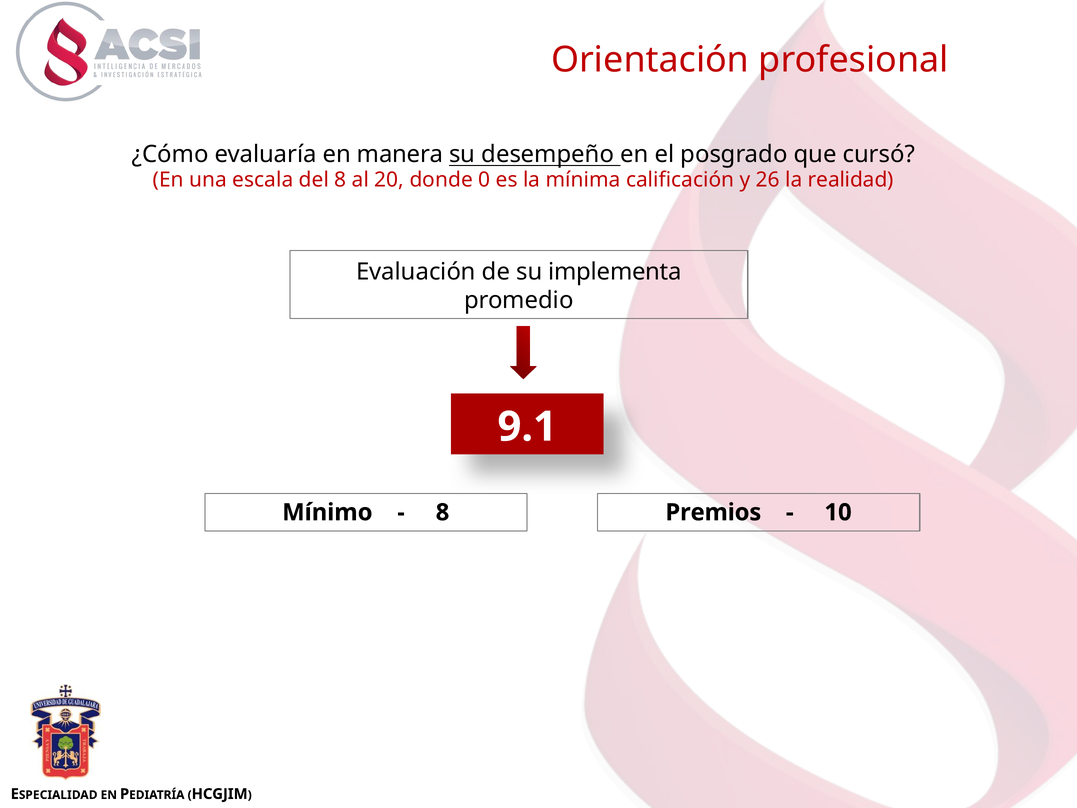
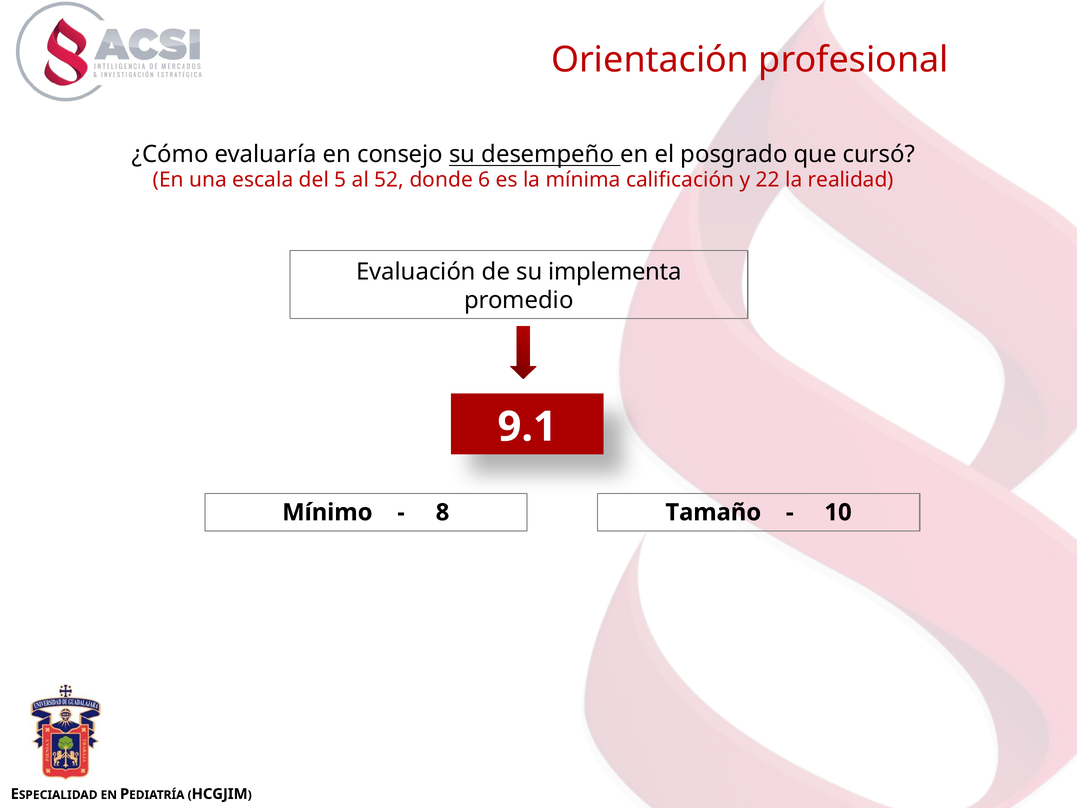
manera: manera -> consejo (400, 155)
del 8: 8 -> 5 (340, 180)
20: 20 -> 52 (389, 180)
0: 0 -> 6 (484, 180)
26: 26 -> 22 (768, 180)
Premios: Premios -> Tamaño (713, 512)
